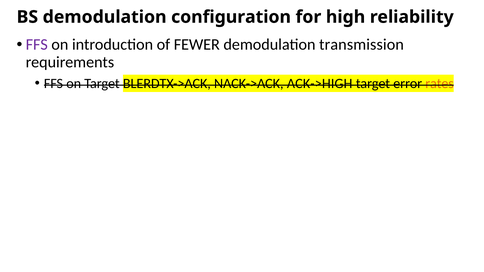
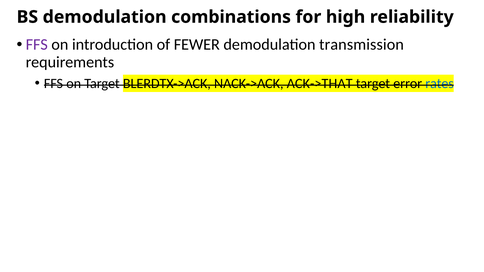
configuration: configuration -> combinations (231, 17)
ACK->HIGH: ACK->HIGH -> ACK->THAT (320, 84)
rates colour: orange -> blue (440, 84)
